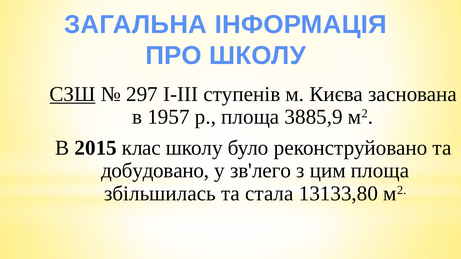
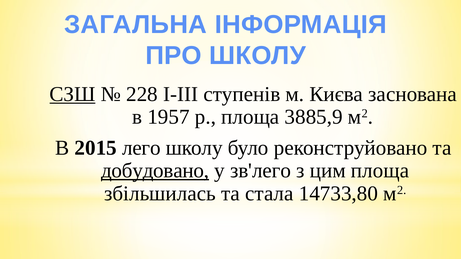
297: 297 -> 228 (142, 94)
клас: клас -> лего (141, 148)
добудовано underline: none -> present (155, 171)
13133,80: 13133,80 -> 14733,80 (338, 194)
